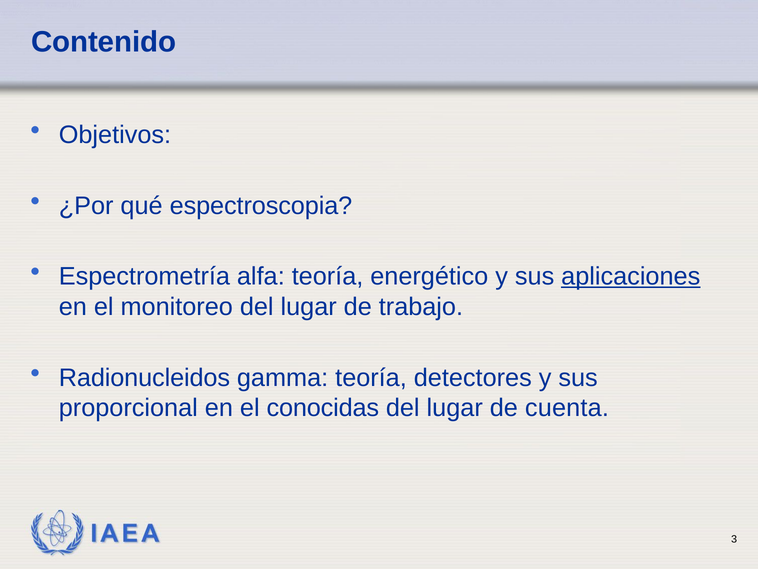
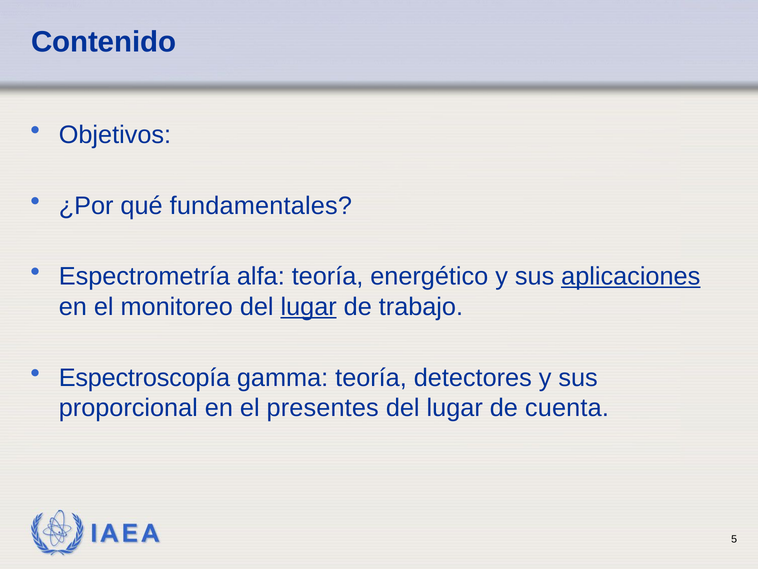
espectroscopia: espectroscopia -> fundamentales (261, 206)
lugar underline: none -> present (309, 307)
Radionucleidos: Radionucleidos -> Espectroscopía (144, 377)
conocidas: conocidas -> presentes (323, 408)
3: 3 -> 5 (734, 539)
